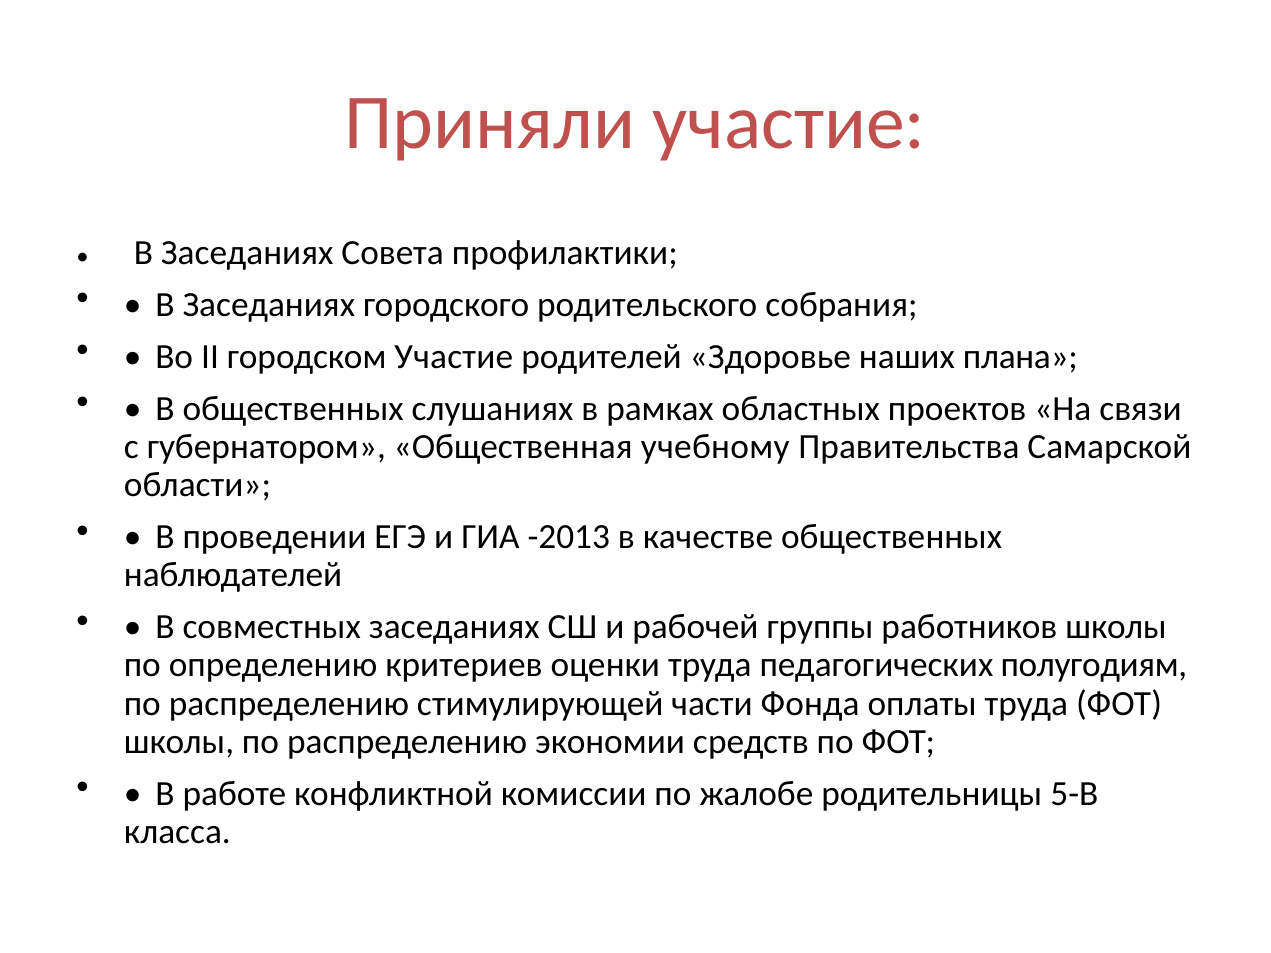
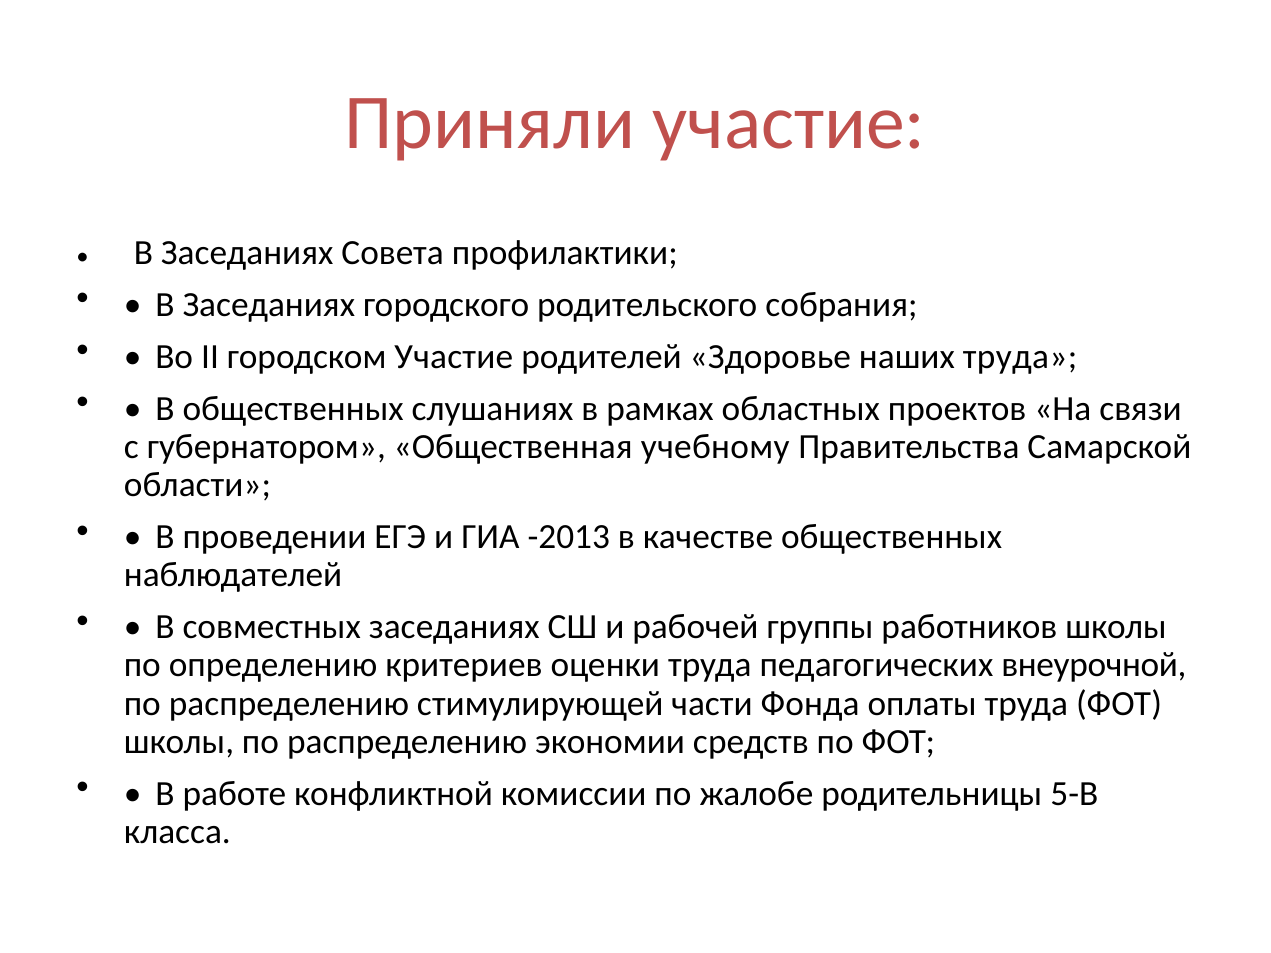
наших плана: плана -> труда (1020, 357)
полугодиям: полугодиям -> внеурочной (1094, 665)
